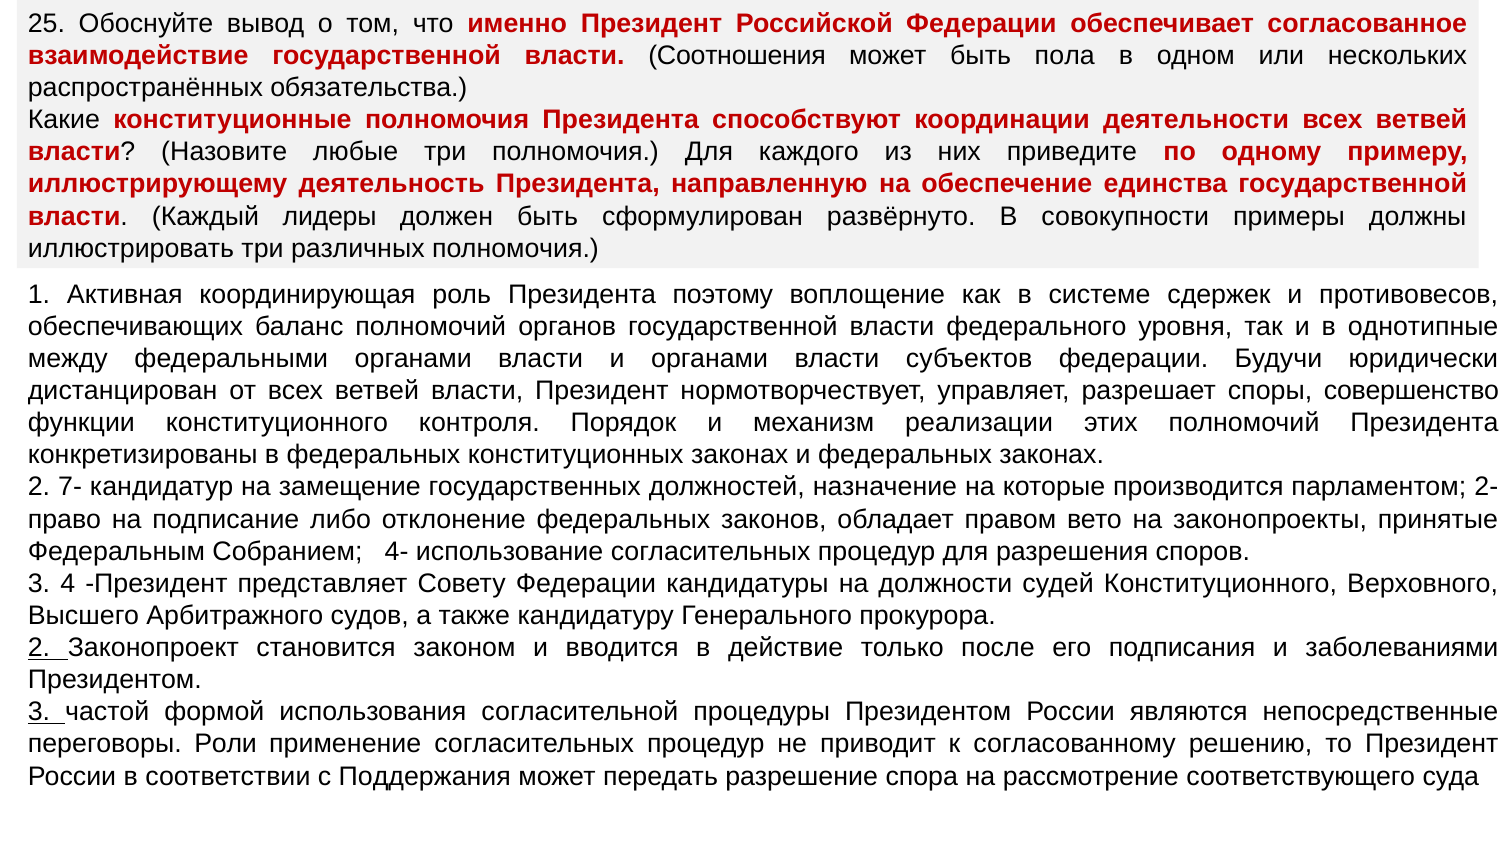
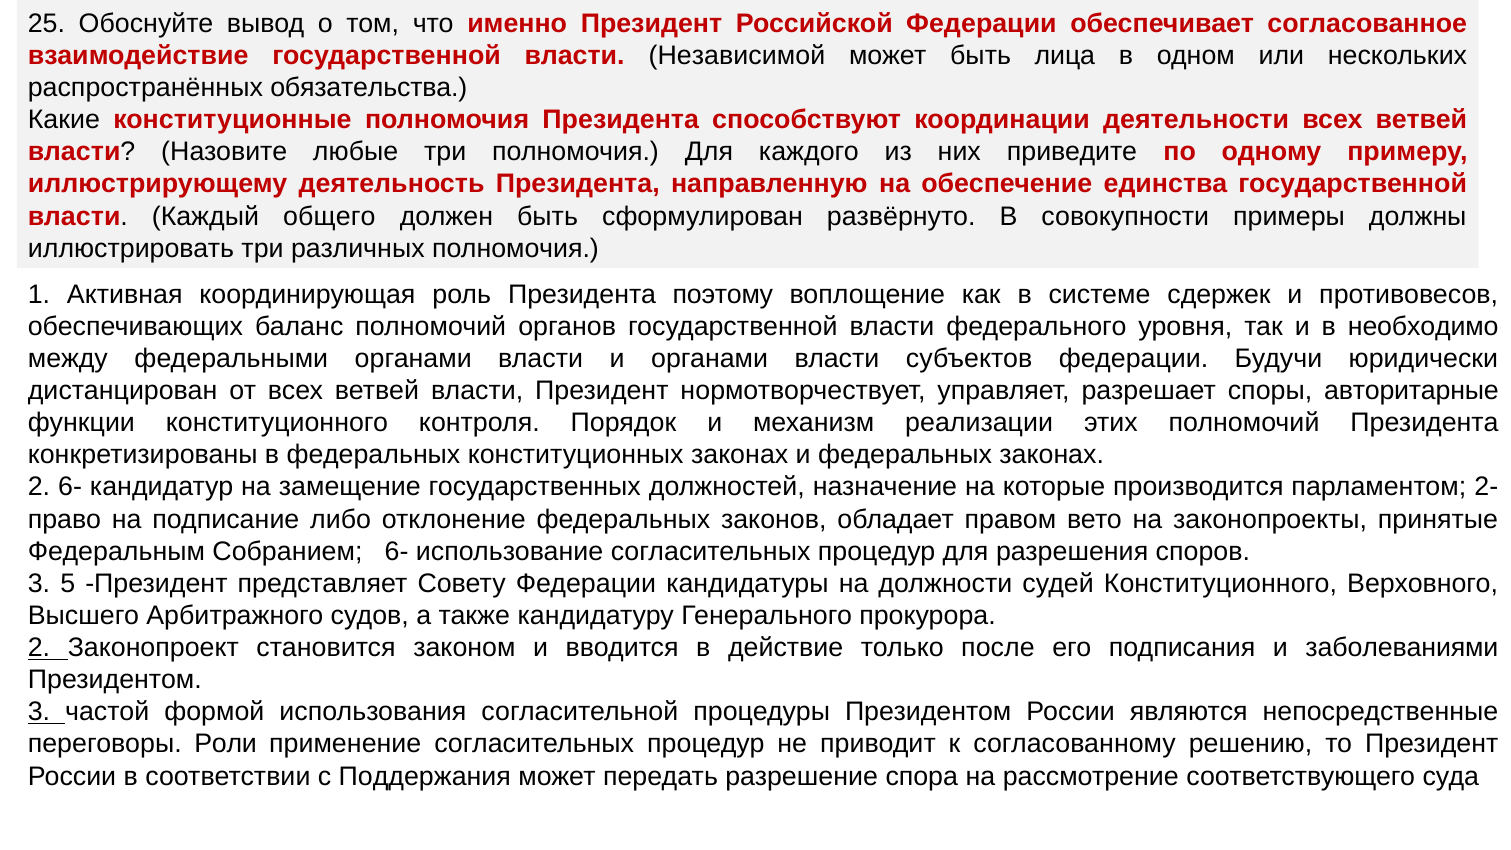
Соотношения: Соотношения -> Независимой (737, 56)
пола: пола -> лица (1065, 56)
лидеры: лидеры -> общего (329, 216)
однотипные: однотипные -> необходимо (1423, 326)
совершенство: совершенство -> авторитарные (1411, 391)
2 7-: 7- -> 6- (70, 487)
Собранием 4-: 4- -> 6- (397, 551)
4: 4 -> 5 (68, 583)
